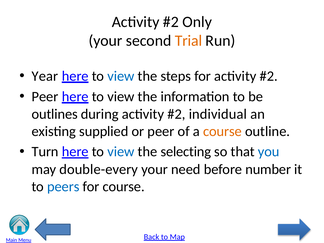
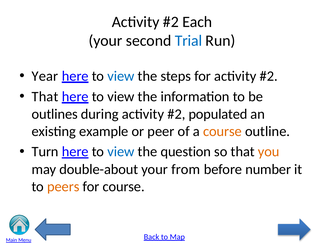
Only: Only -> Each (197, 22)
Trial colour: orange -> blue (188, 41)
Peer: Peer -> That (45, 97)
individual: individual -> populated (218, 114)
supplied: supplied -> example (104, 131)
selecting: selecting -> question (186, 152)
you colour: blue -> orange (269, 152)
double-every: double-every -> double-about (99, 169)
need: need -> from (186, 169)
peers colour: blue -> orange (63, 187)
